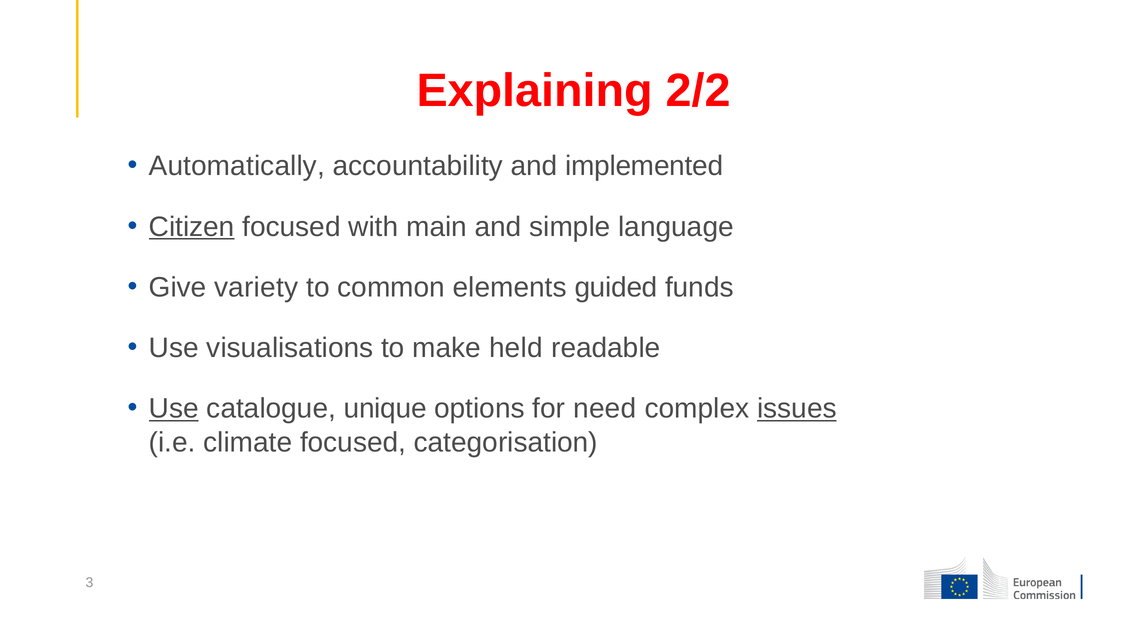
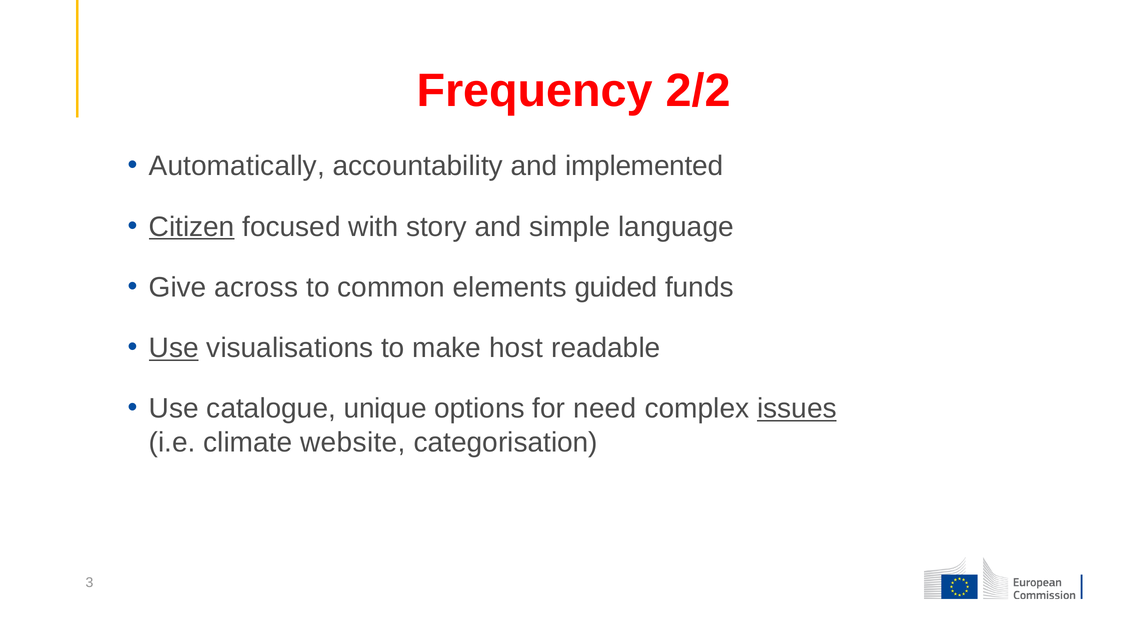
Explaining: Explaining -> Frequency (535, 91)
main: main -> story (437, 227)
variety: variety -> across (256, 287)
Use underline: none -> present (174, 348)
held: held -> host (516, 348)
Use underline: present -> none (174, 408)
climate focused: focused -> website (353, 442)
